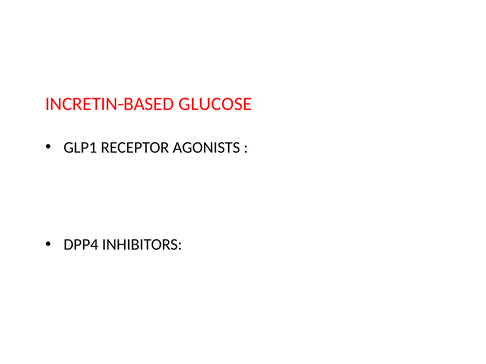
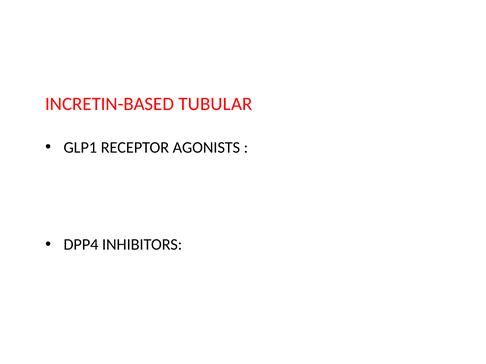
GLUCOSE: GLUCOSE -> TUBULAR (215, 104)
